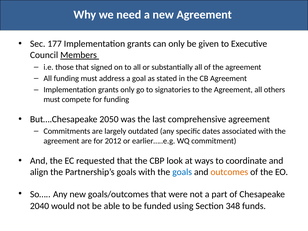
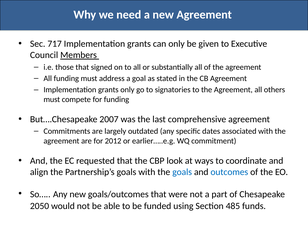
177: 177 -> 717 (55, 44)
2050: 2050 -> 2007 (109, 119)
outcomes colour: orange -> blue (229, 172)
2040: 2040 -> 2050 (40, 206)
348: 348 -> 485 (233, 206)
